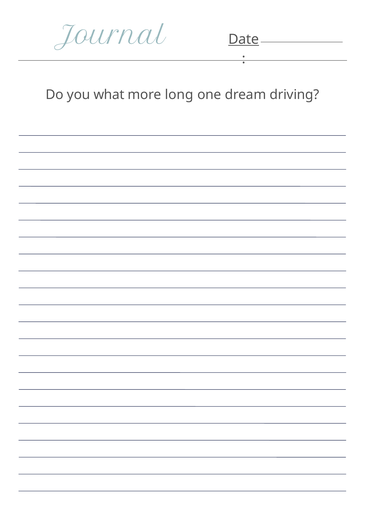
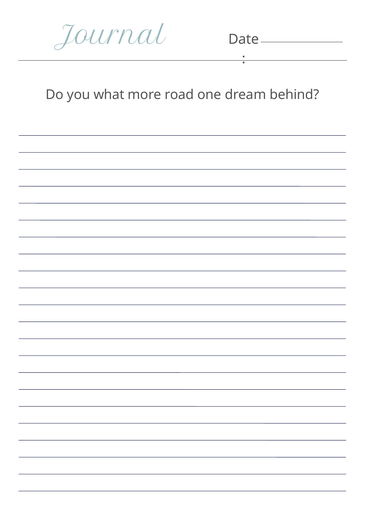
Date underline: present -> none (244, 39)
long: long -> road (179, 95)
driving: driving -> behind (294, 95)
